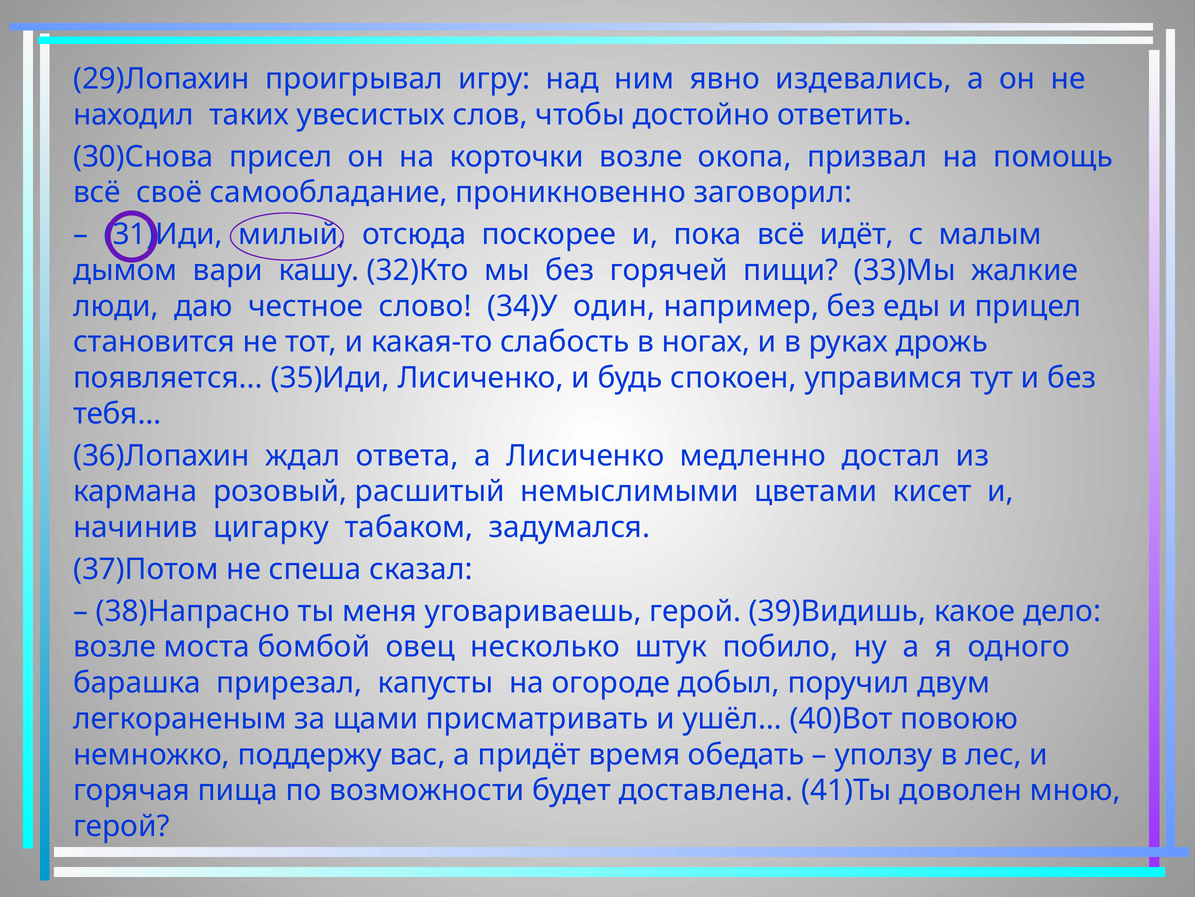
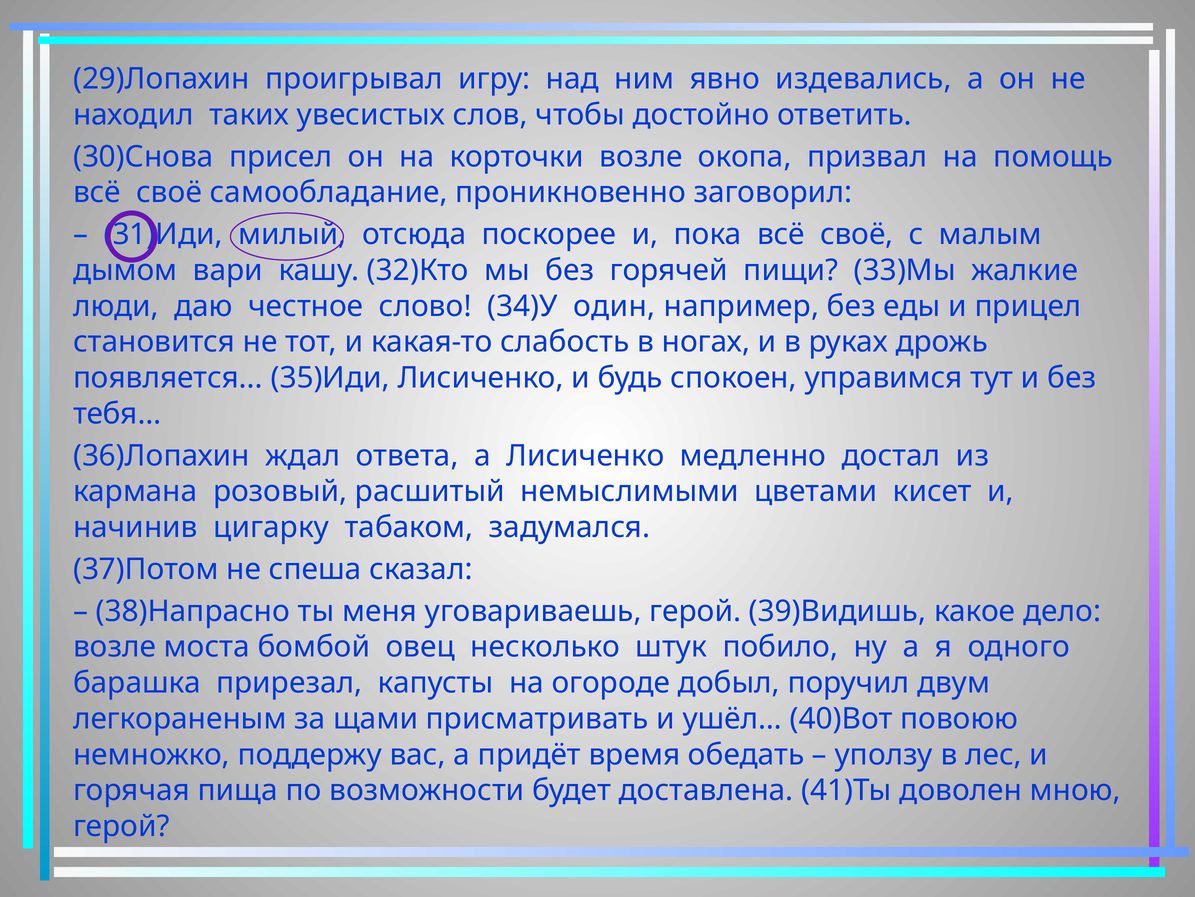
пока всё идёт: идёт -> своё (857, 234)
